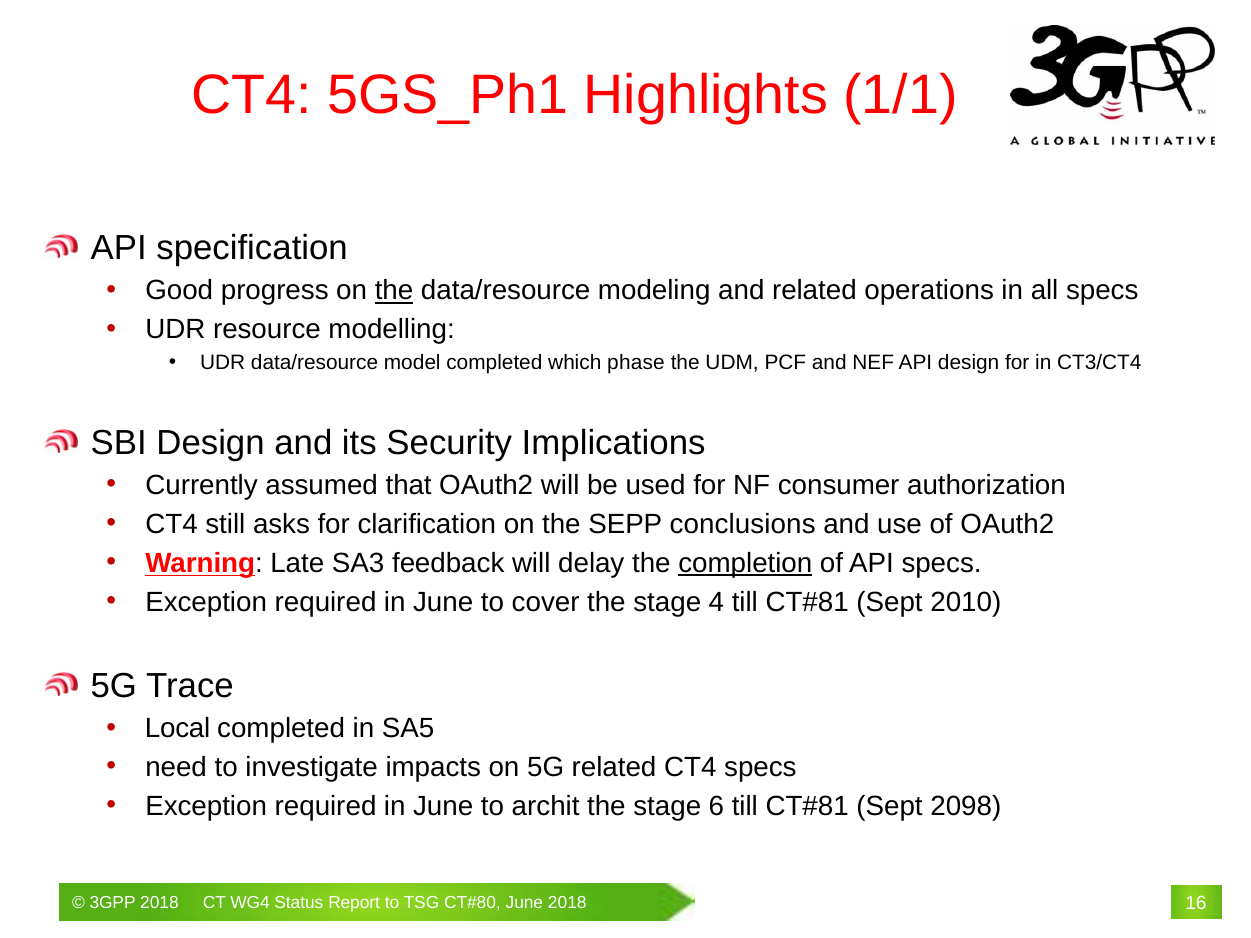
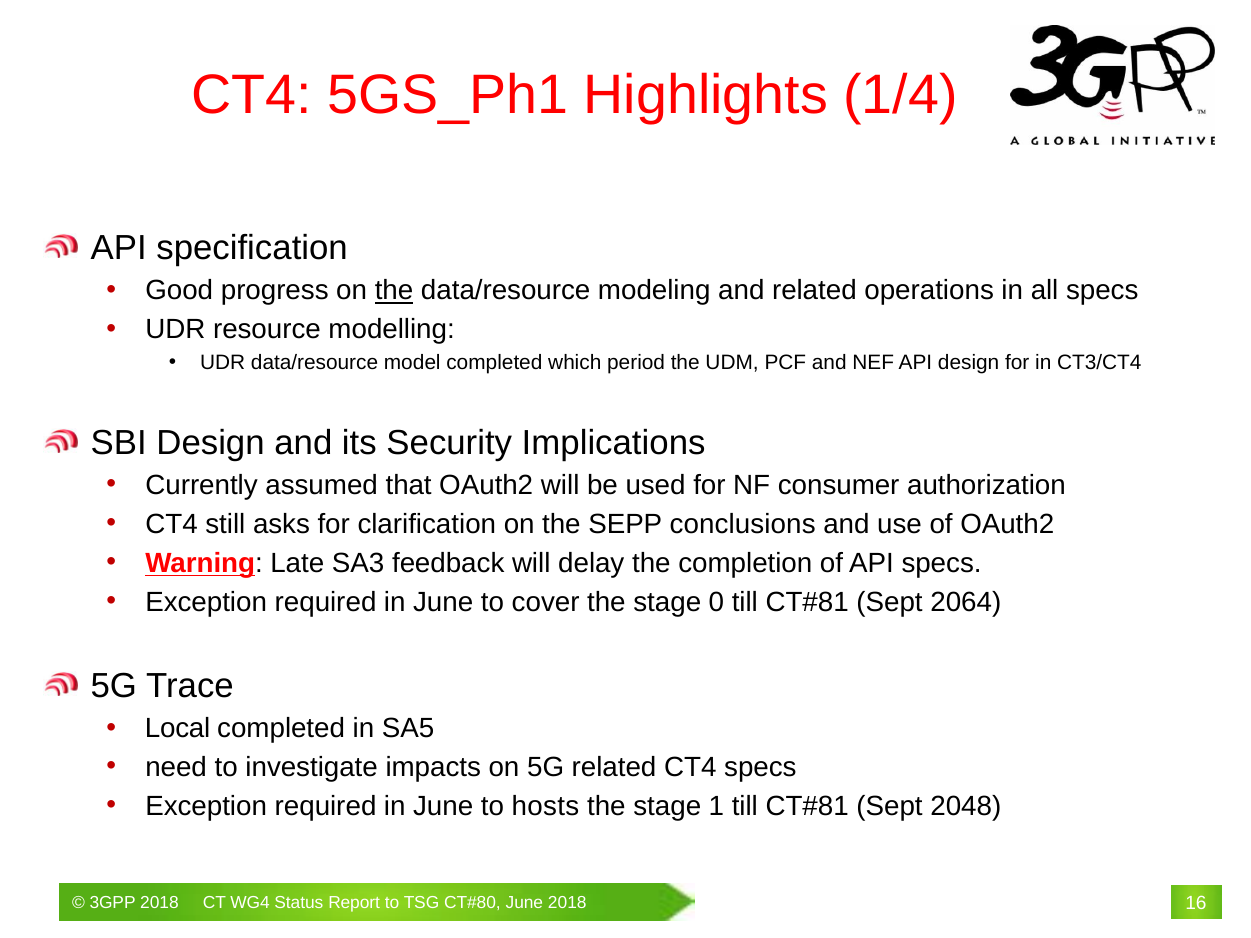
1/1: 1/1 -> 1/4 (900, 95)
phase: phase -> period (636, 363)
completion underline: present -> none (745, 563)
4: 4 -> 0 (716, 602)
2010: 2010 -> 2064 (966, 602)
archit: archit -> hosts (545, 806)
6: 6 -> 1 (716, 806)
2098: 2098 -> 2048 (966, 806)
